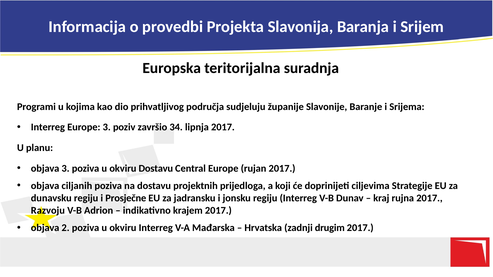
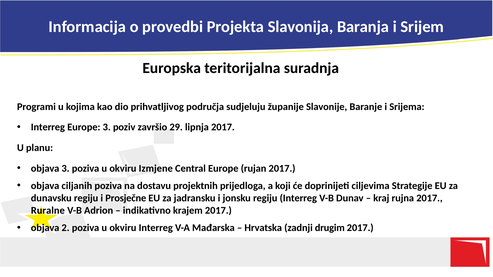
34: 34 -> 29 (176, 127)
okviru Dostavu: Dostavu -> Izmjene (156, 168)
Razvoju: Razvoju -> Ruralne (48, 211)
